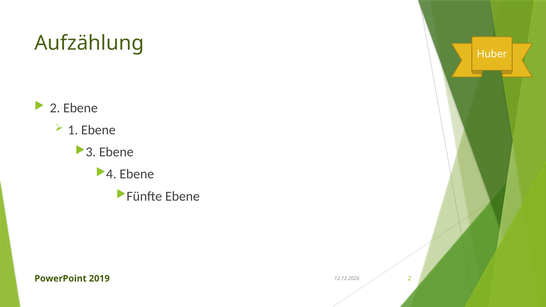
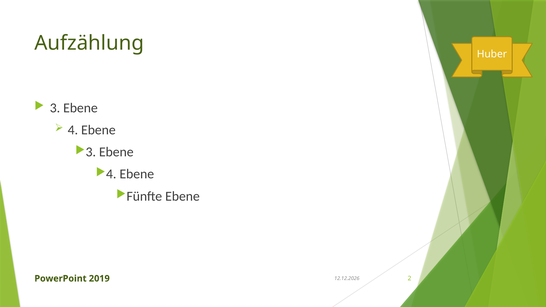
2: 2 -> 3 (55, 108)
1: 1 -> 4 (73, 130)
